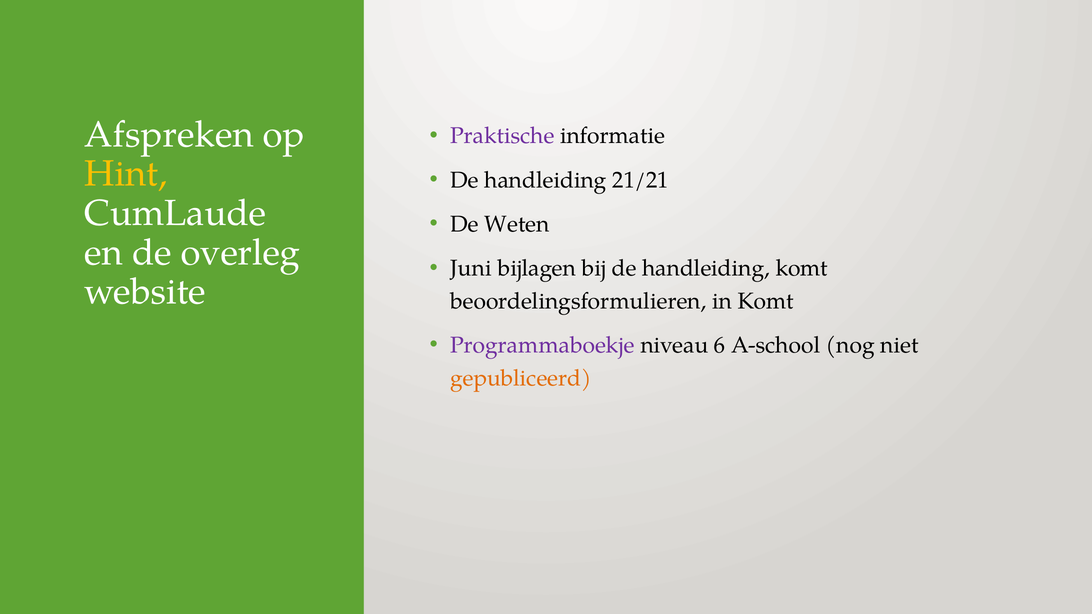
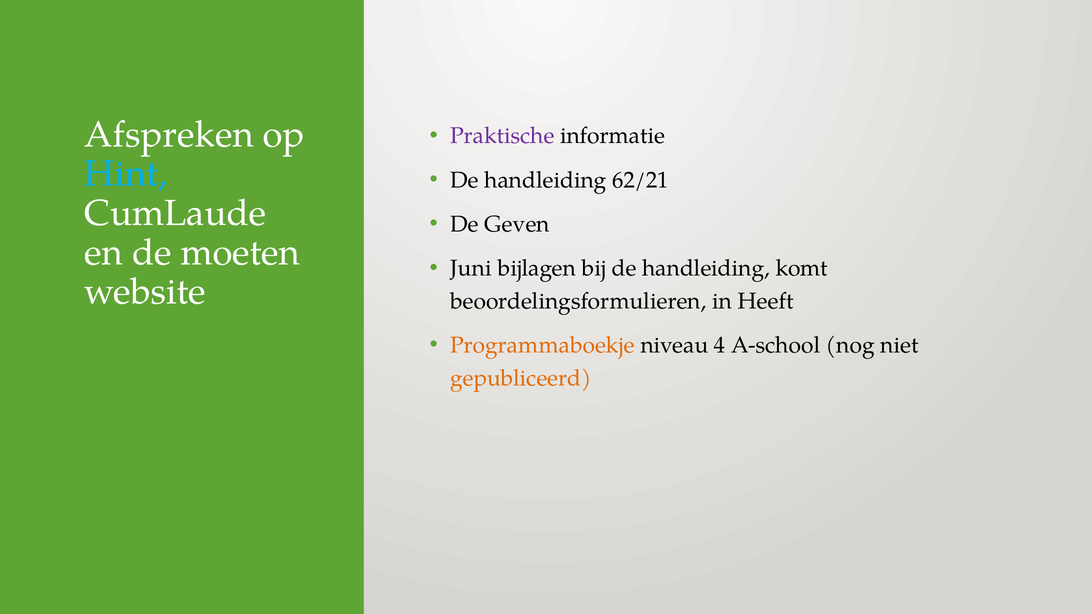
Hint colour: yellow -> light blue (126, 174)
21/21: 21/21 -> 62/21 (641, 180)
Weten: Weten -> Geven (517, 224)
overleg: overleg -> moeten (240, 253)
in Komt: Komt -> Heeft (766, 301)
Programmaboekje colour: purple -> orange (542, 345)
6: 6 -> 4 (720, 345)
